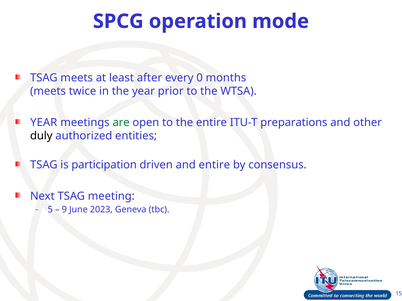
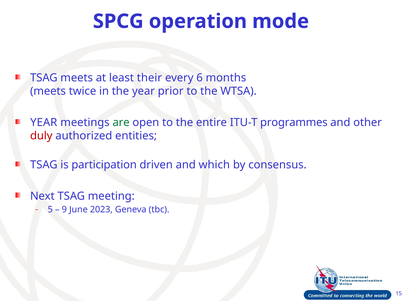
after: after -> their (149, 78)
0: 0 -> 6 (200, 78)
preparations: preparations -> programmes (294, 123)
duly colour: black -> red (41, 136)
and entire: entire -> which (214, 165)
